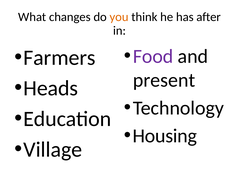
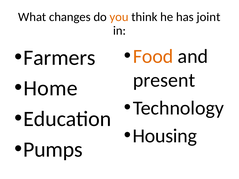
after: after -> joint (208, 17)
Food colour: purple -> orange (153, 56)
Heads: Heads -> Home (50, 88)
Village: Village -> Pumps (53, 150)
